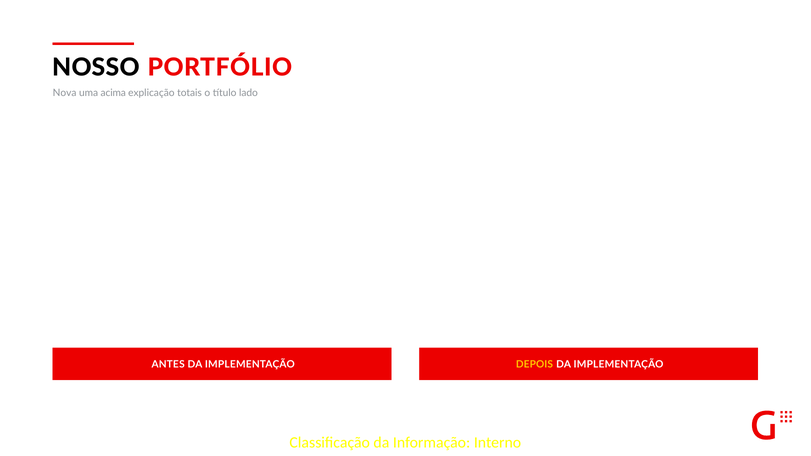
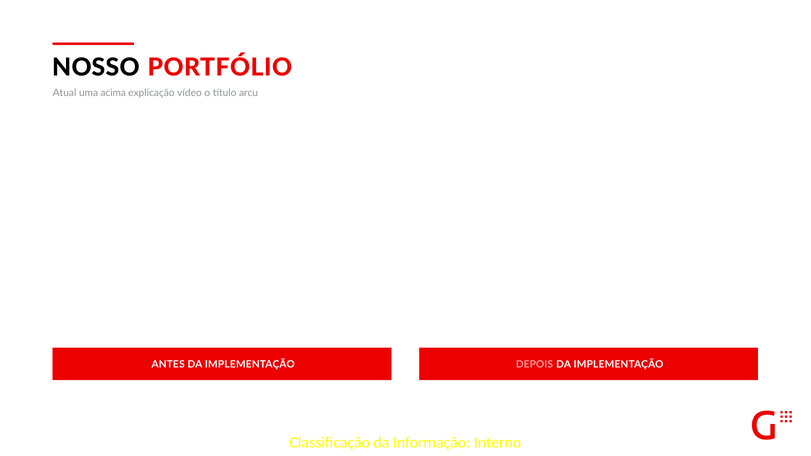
Nova: Nova -> Atual (65, 93)
totais: totais -> vídeo (189, 93)
lado: lado -> arcu (248, 93)
DEPOIS colour: yellow -> pink (534, 365)
